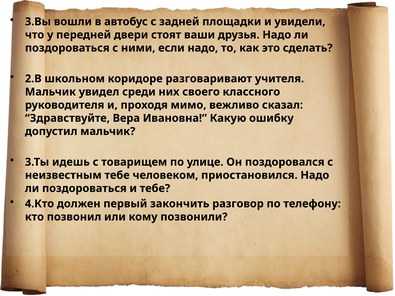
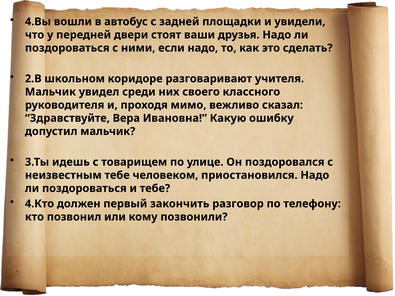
3.Вы: 3.Вы -> 4.Вы (38, 22)
